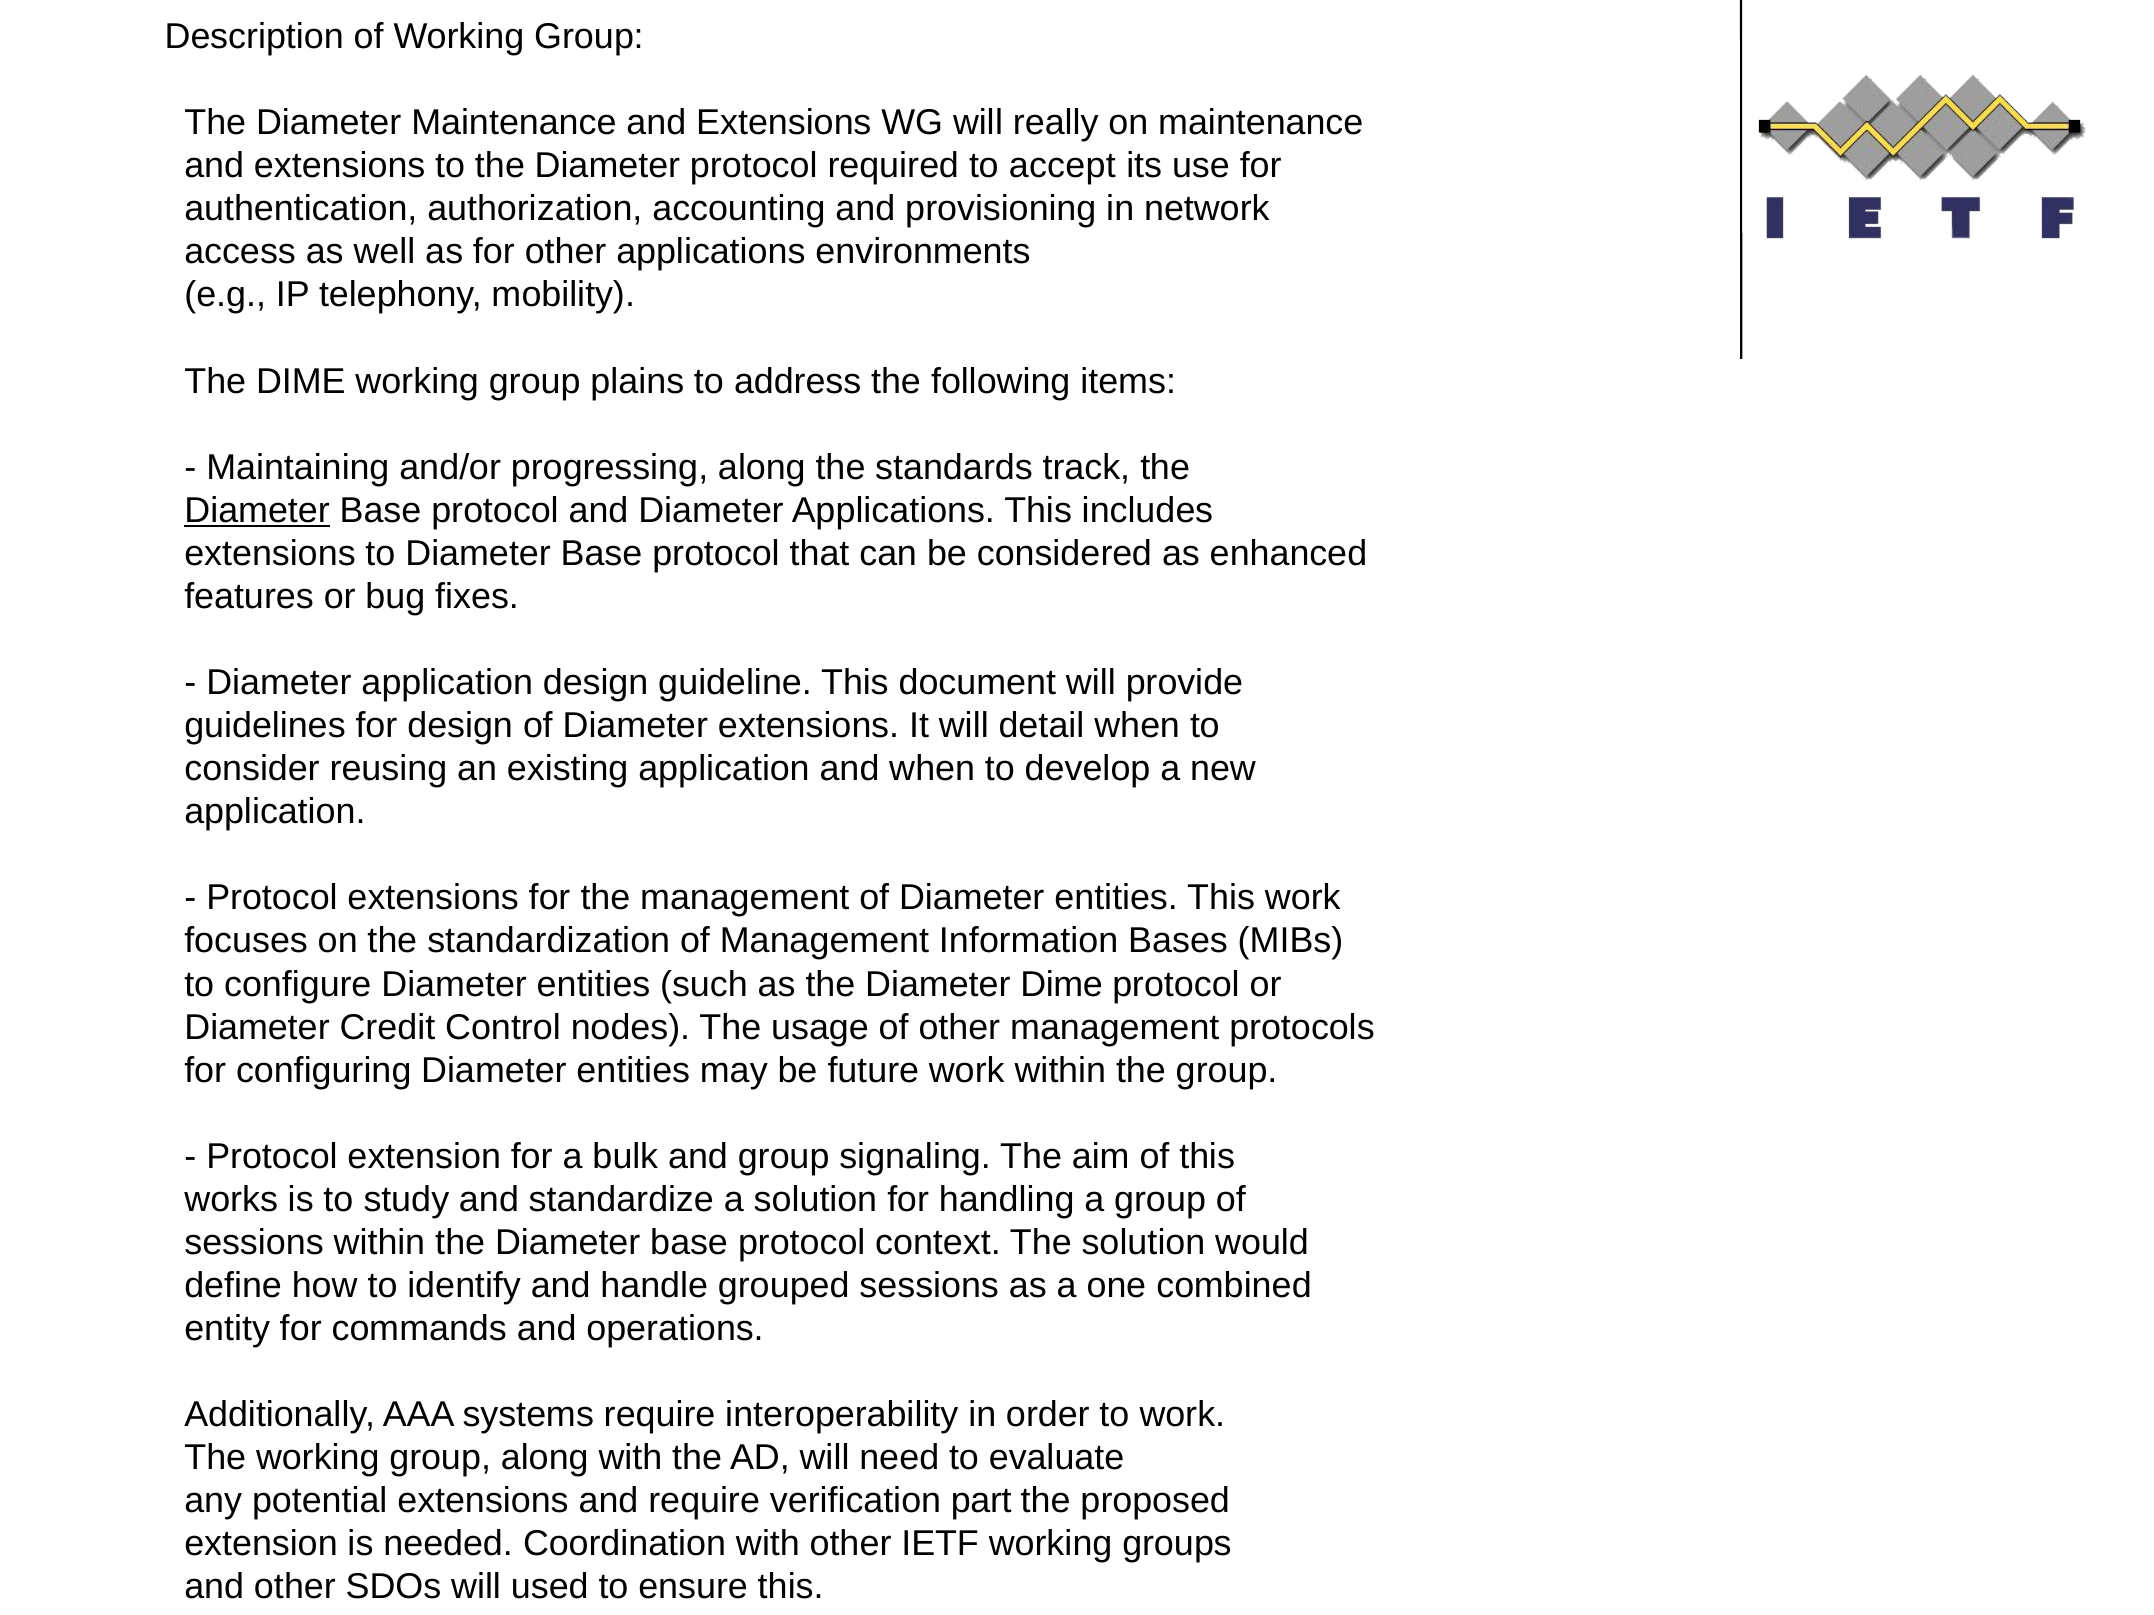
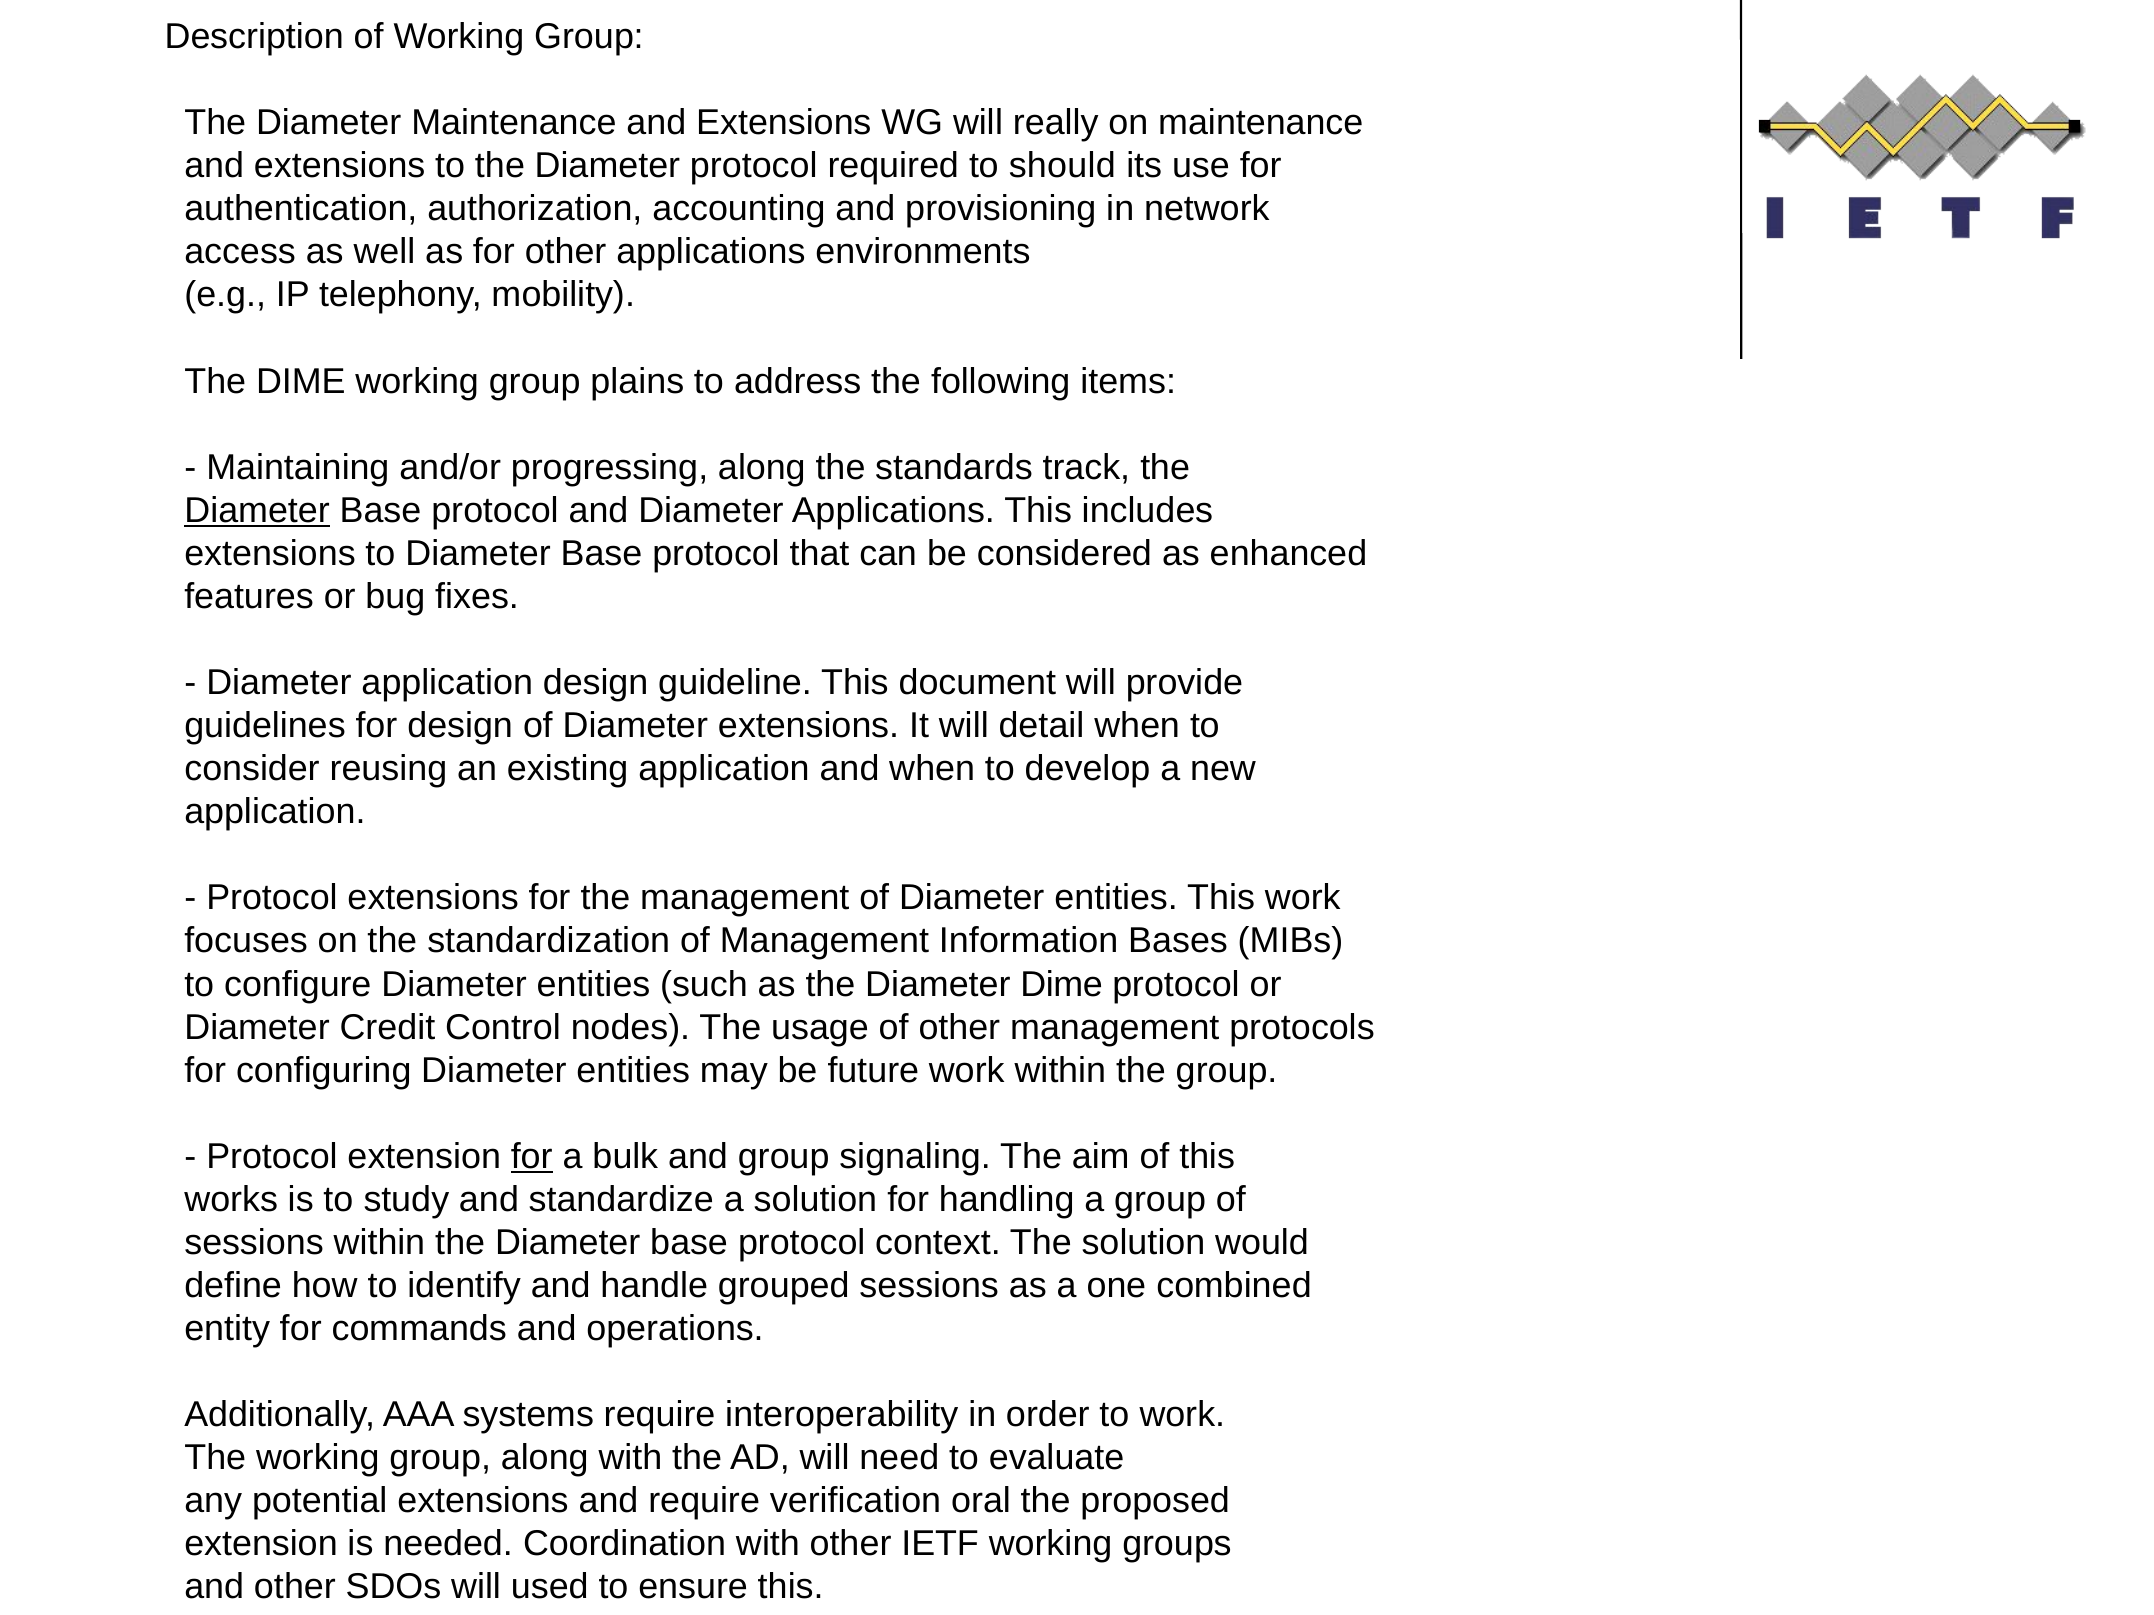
accept: accept -> should (1062, 166)
for underline: none -> present (532, 1157)
part: part -> oral (981, 1501)
